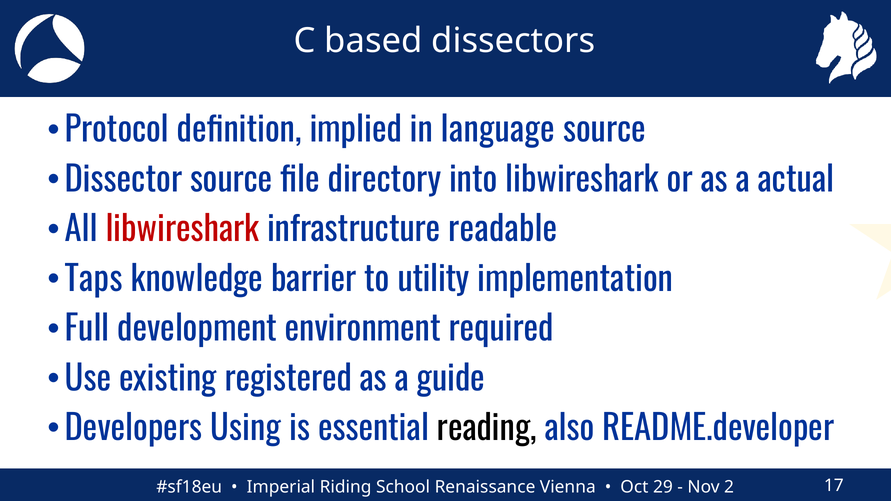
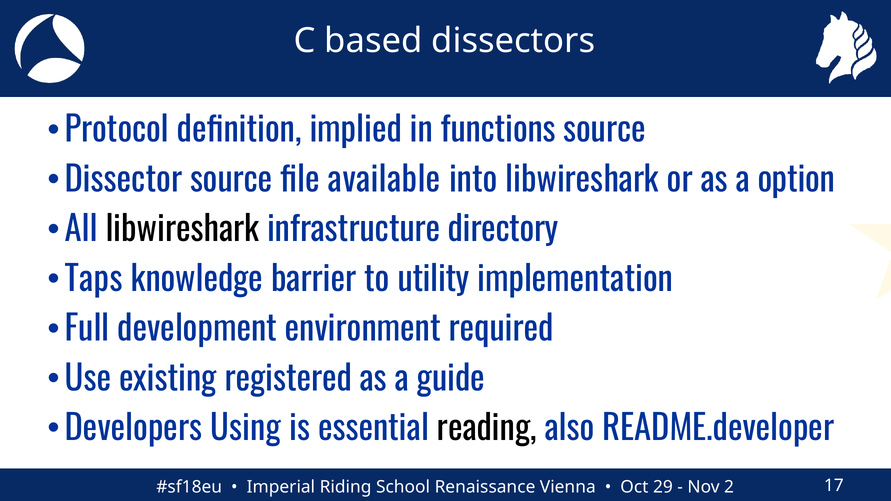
language: language -> functions (498, 131)
directory: directory -> available (384, 180)
actual: actual -> option (796, 180)
libwireshark colour: red -> black (182, 230)
readable: readable -> directory (503, 230)
